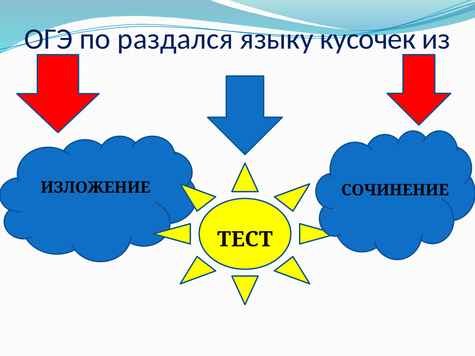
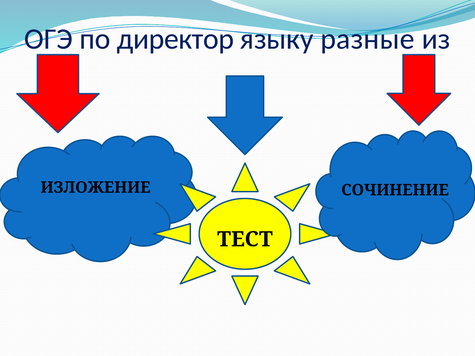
раздался: раздался -> директор (175, 39)
кусочек: кусочек -> разные (368, 39)
